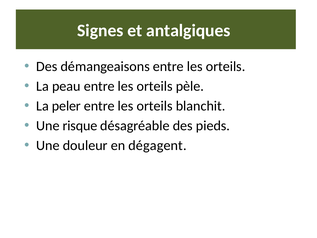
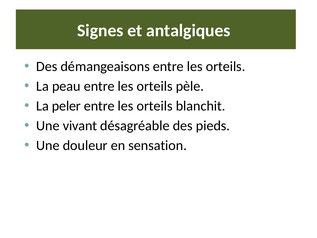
risque: risque -> vivant (80, 126)
dégagent: dégagent -> sensation (158, 145)
